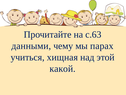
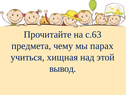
данными: данными -> предмета (31, 46)
какой: какой -> вывод (63, 68)
